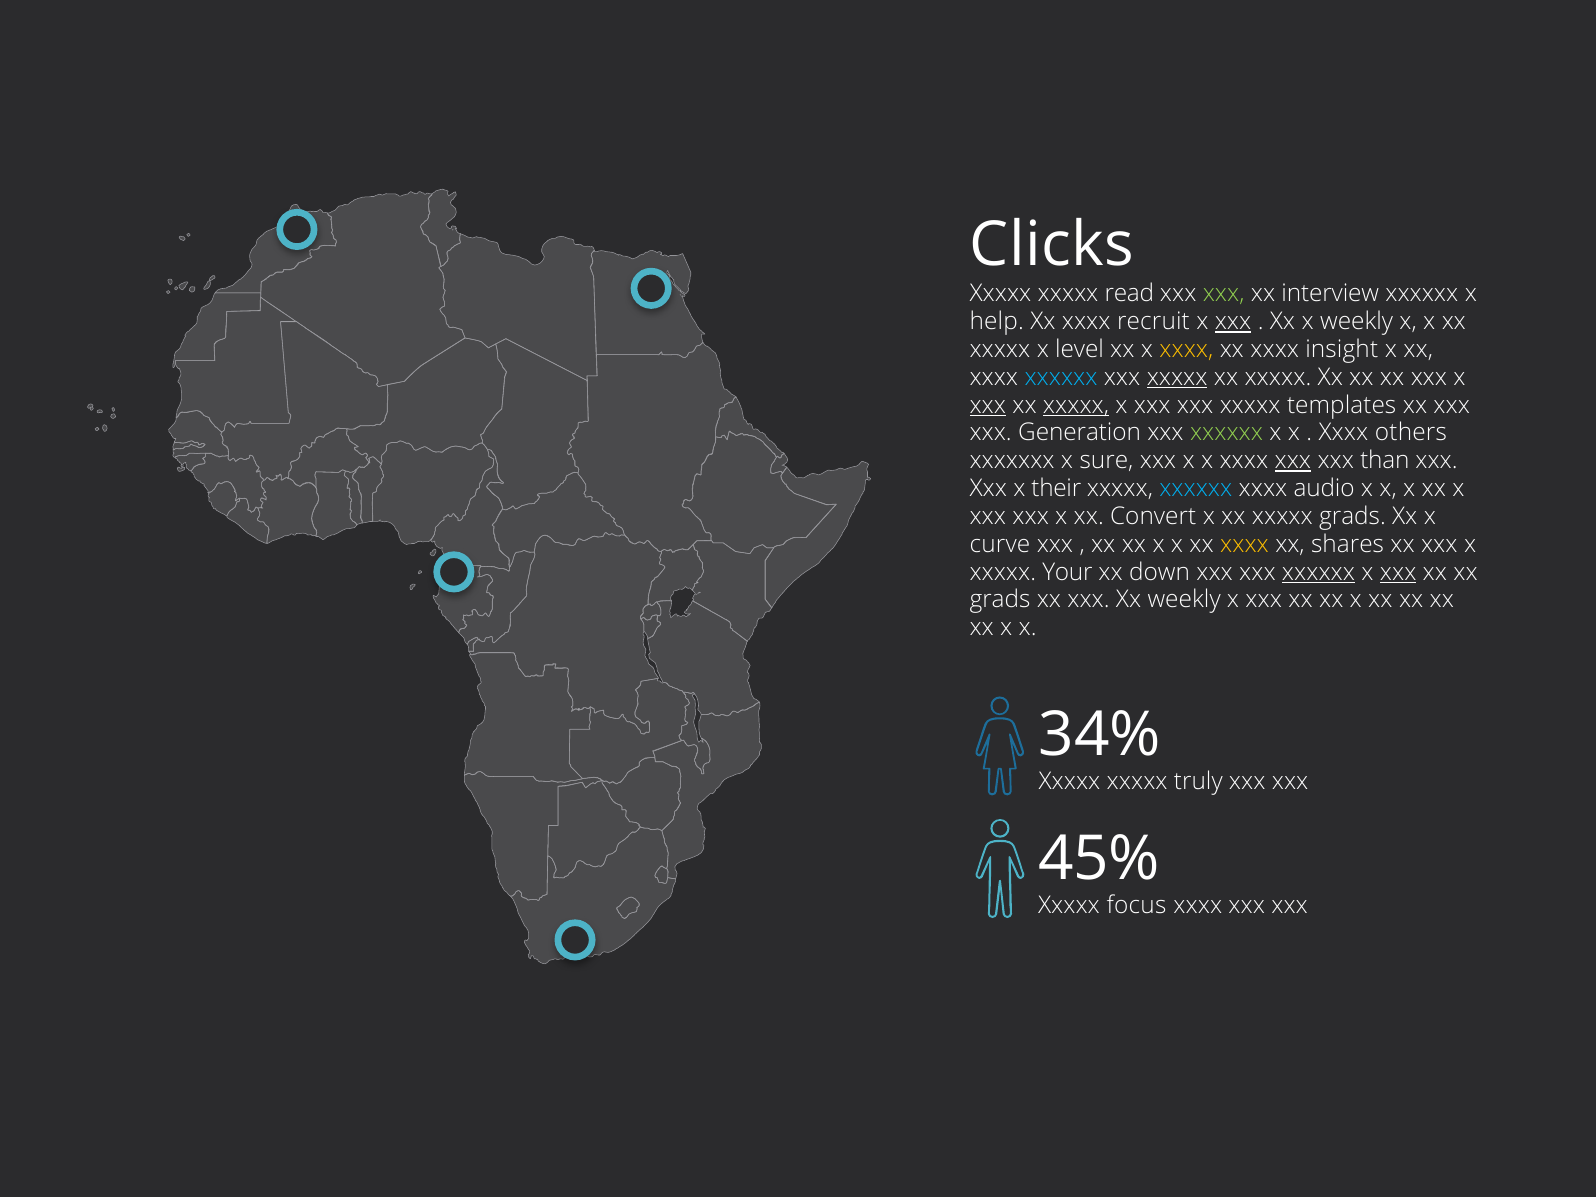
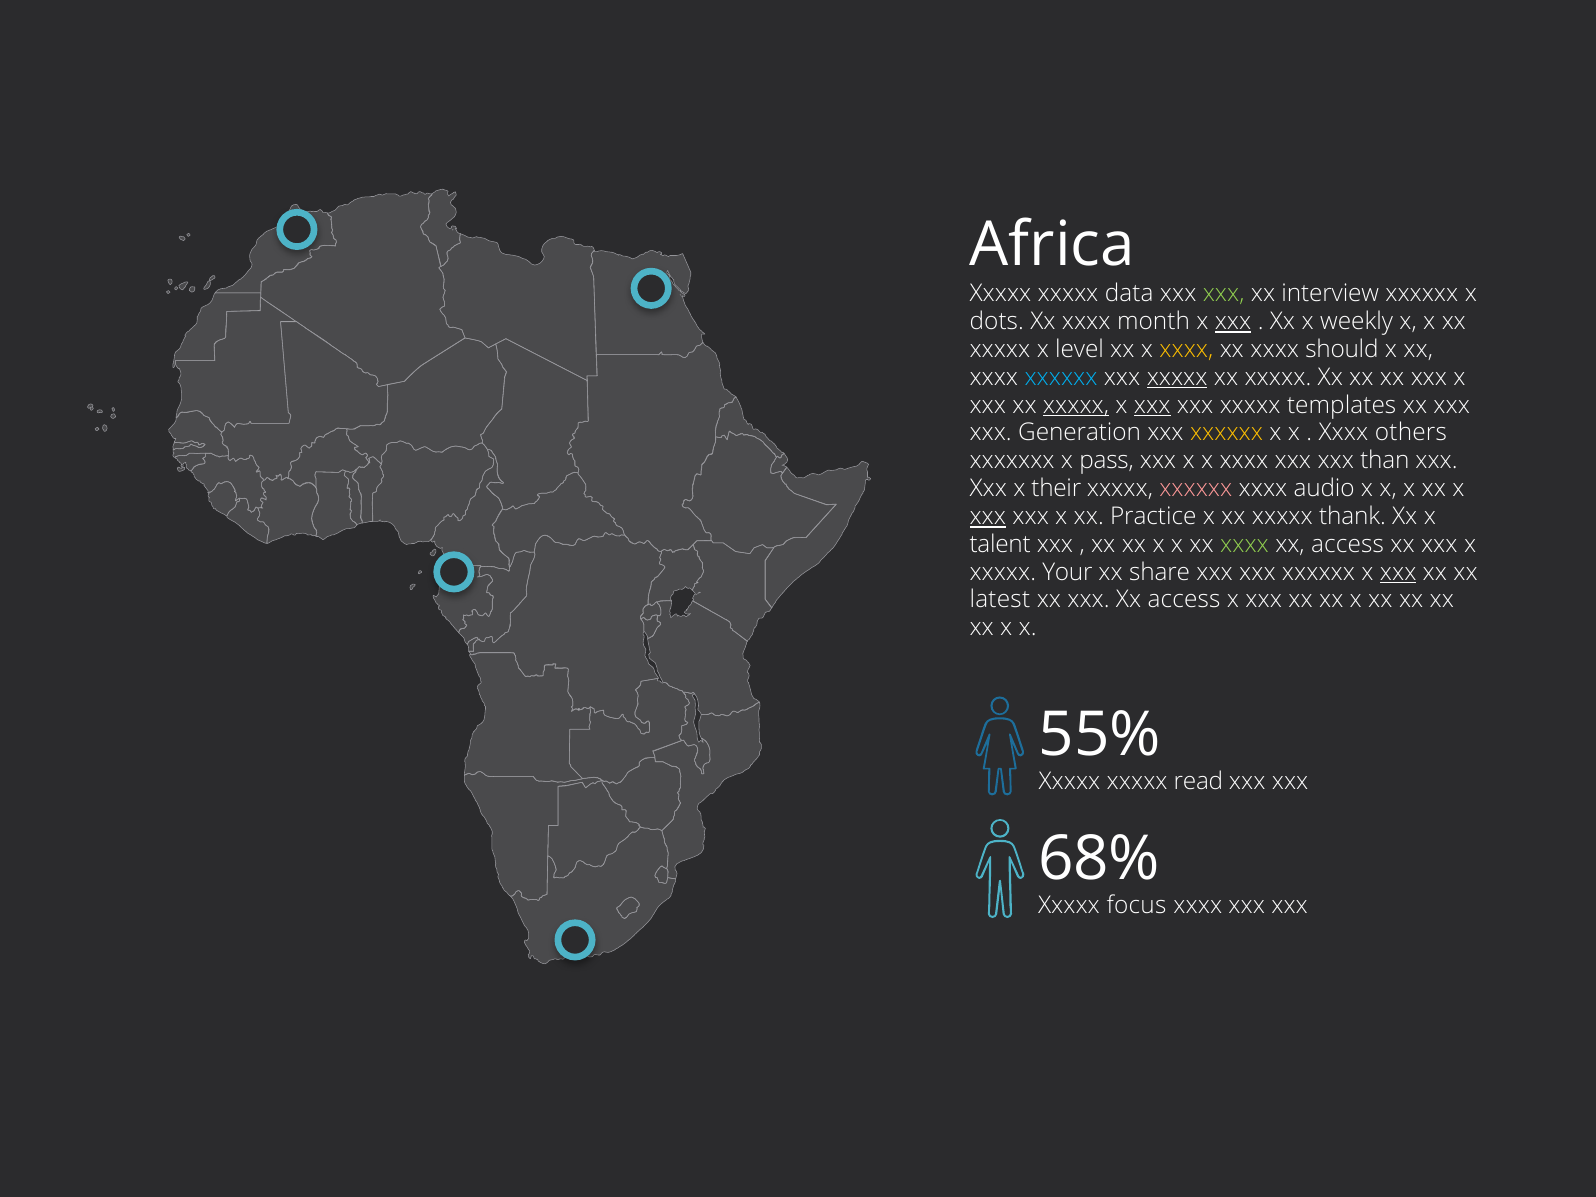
Clicks: Clicks -> Africa (1052, 245)
read: read -> data (1129, 294)
help: help -> dots (997, 322)
recruit: recruit -> month (1153, 322)
insight: insight -> should (1342, 349)
xxx underline: present -> none (988, 405)
xxx underline: none -> present (1152, 405)
xxxxxx colour: light green -> yellow (1227, 433)
sure: sure -> pass (1107, 461)
xxx underline: present -> none (1293, 461)
xxxxxx colour: light blue -> pink (1196, 489)
xxx underline: none -> present (988, 516)
Convert: Convert -> Practice (1153, 516)
xxxxx grads: grads -> thank (1352, 516)
curve: curve -> talent (1000, 544)
xxxx colour: yellow -> light green (1245, 544)
shares: shares -> access (1347, 544)
down: down -> share (1160, 572)
xxxxxx underline: present -> none (1318, 572)
grads: grads -> latest (1000, 600)
xxx Xx weekly: weekly -> access (1184, 600)
34%: 34% -> 55% (1100, 735)
truly: truly -> read (1198, 782)
45%: 45% -> 68% (1099, 859)
